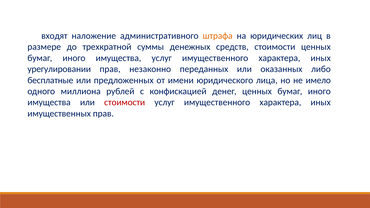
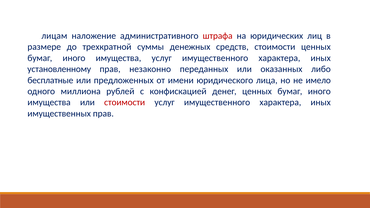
входят: входят -> лицам (54, 36)
штрафа colour: orange -> red (218, 36)
урегулировании: урегулировании -> установленному (59, 69)
